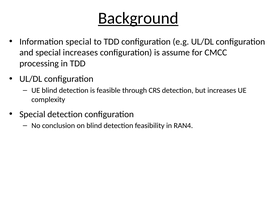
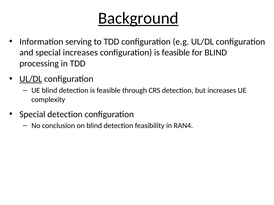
Information special: special -> serving (79, 42)
configuration is assume: assume -> feasible (176, 53)
for CMCC: CMCC -> BLIND (216, 53)
UL/DL underline: none -> present (31, 79)
